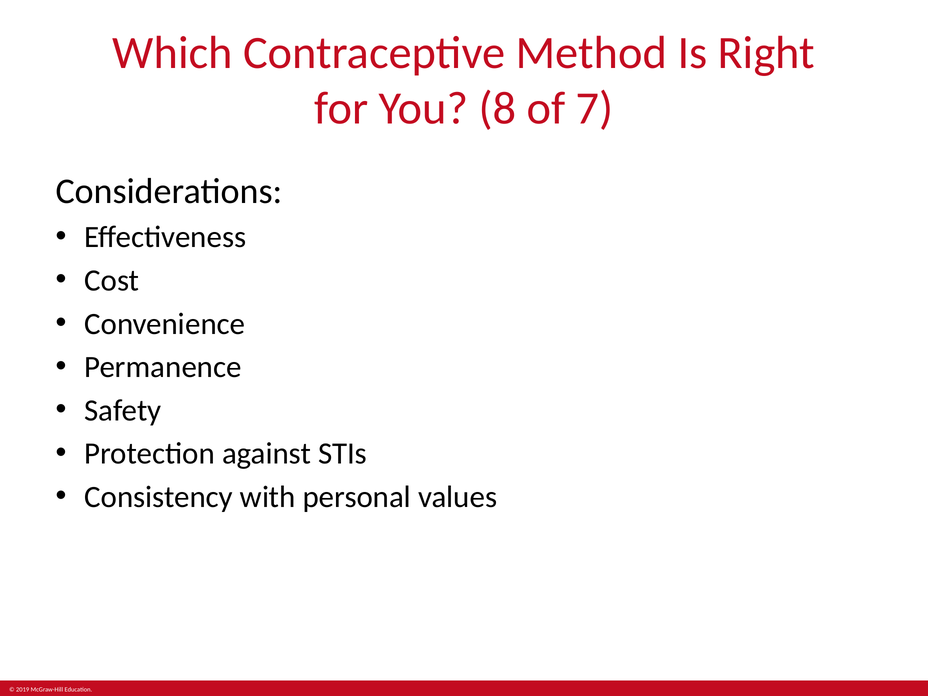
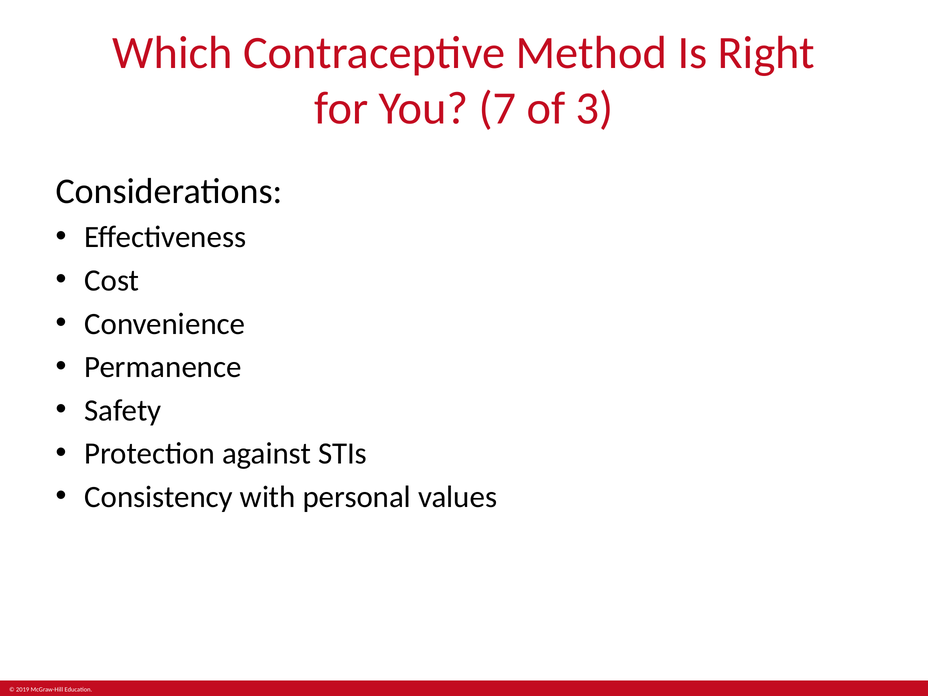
8: 8 -> 7 (497, 109)
7: 7 -> 3 (594, 109)
